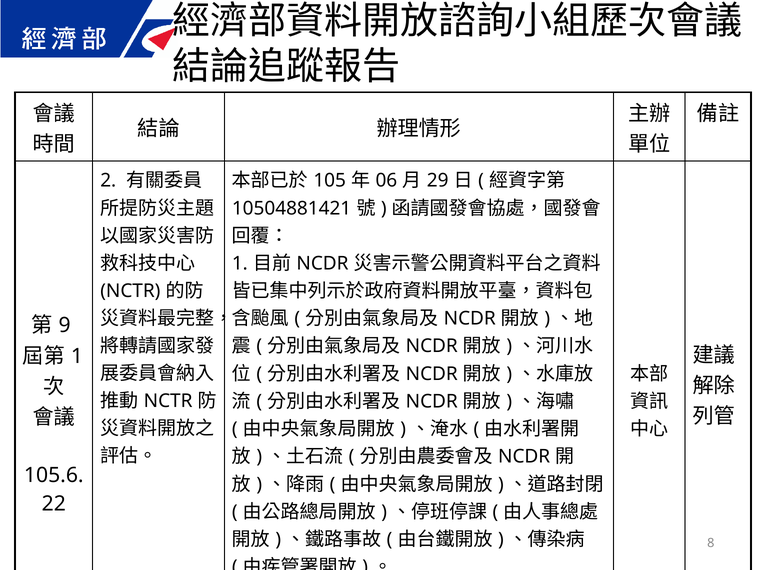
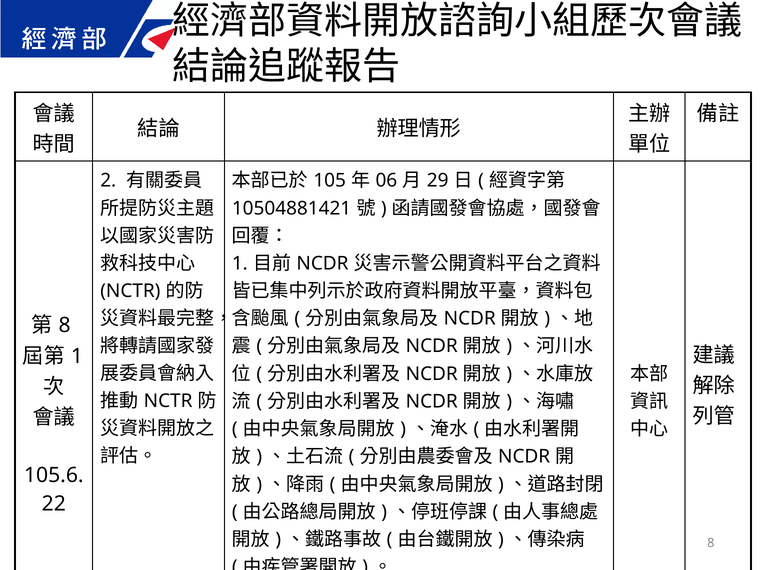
9: 9 -> 8 (65, 325)
